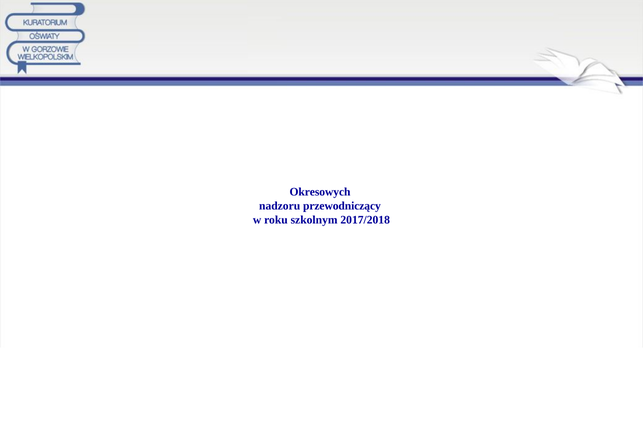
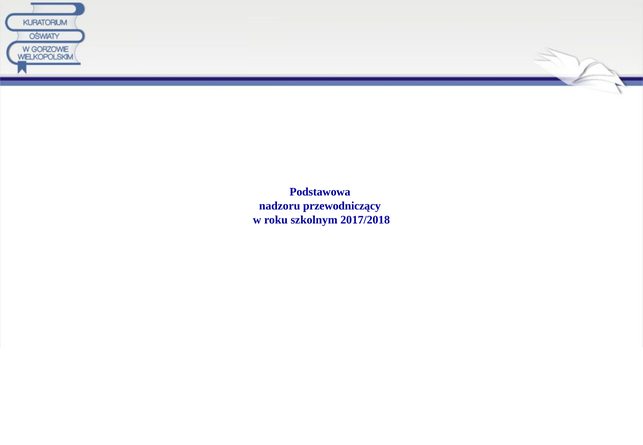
Okresowych: Okresowych -> Podstawowa (320, 192)
